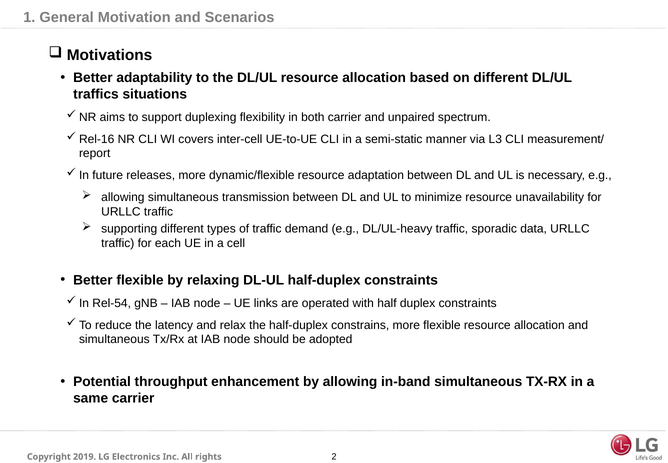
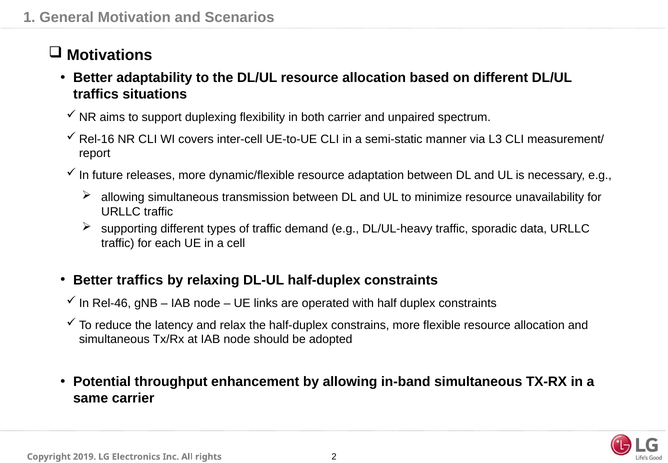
Better flexible: flexible -> traffics (140, 280)
Rel-54: Rel-54 -> Rel-46 (112, 303)
